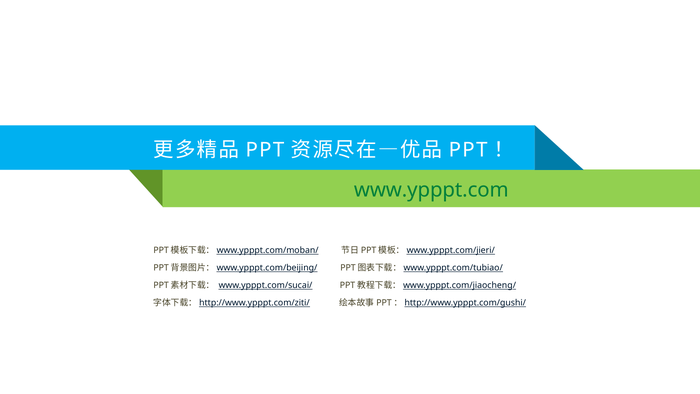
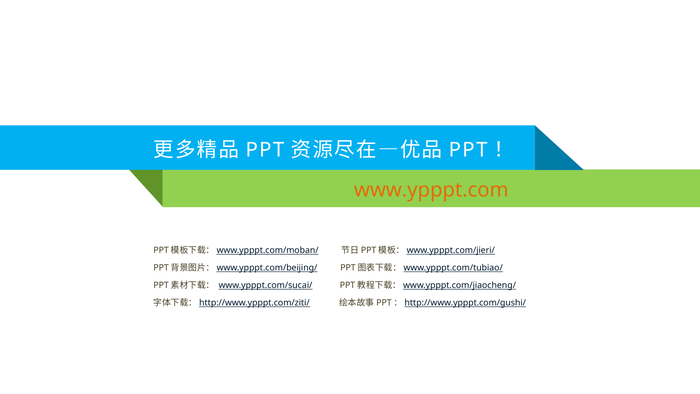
www.ypppt.com colour: green -> orange (431, 190)
